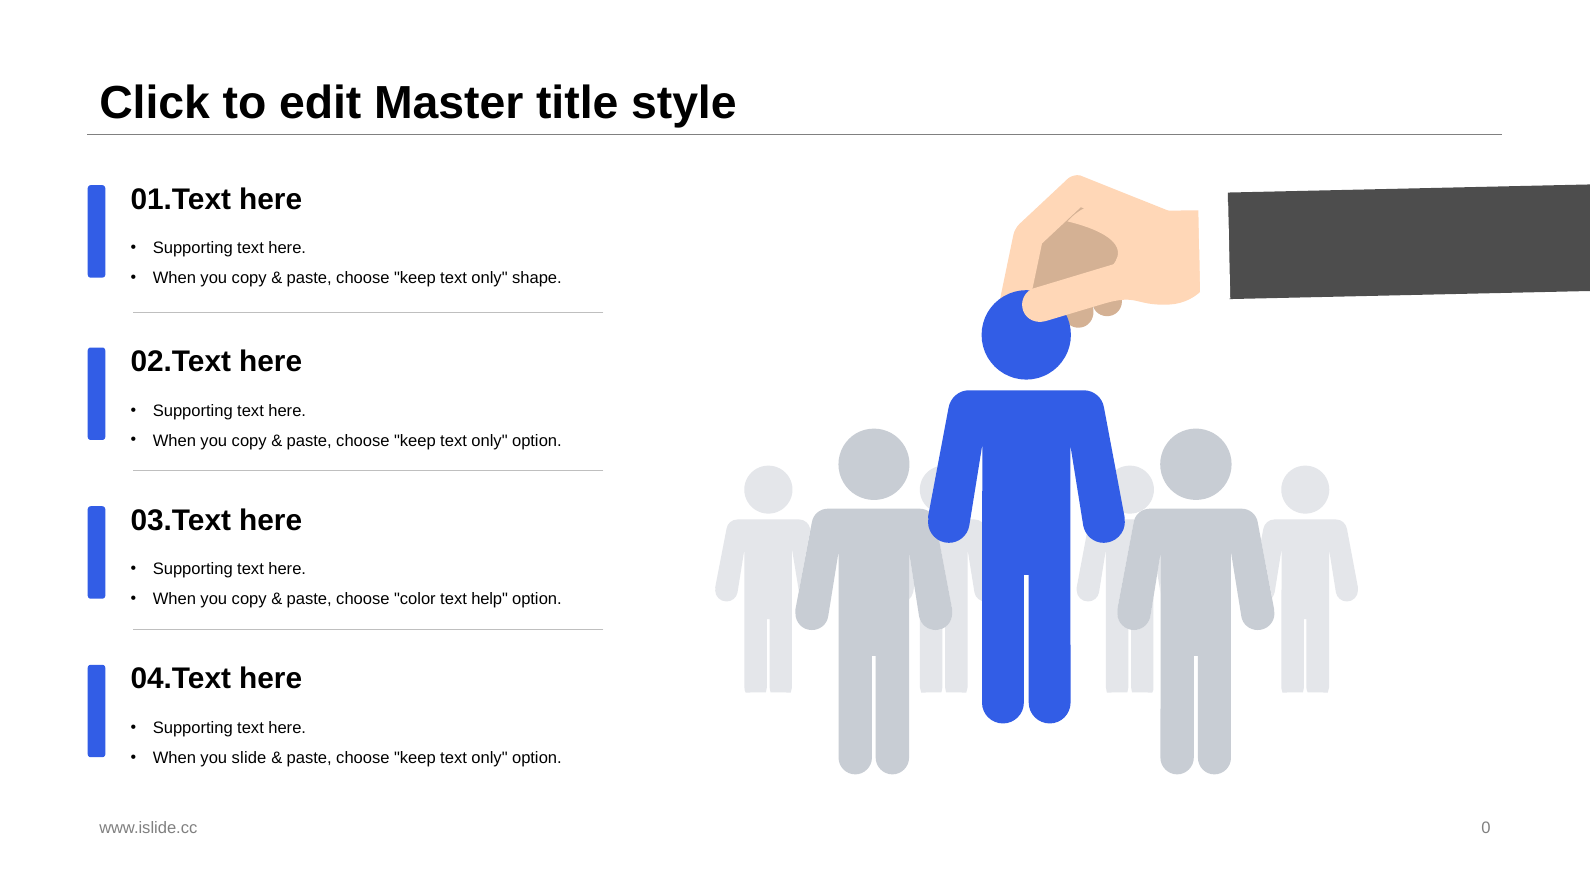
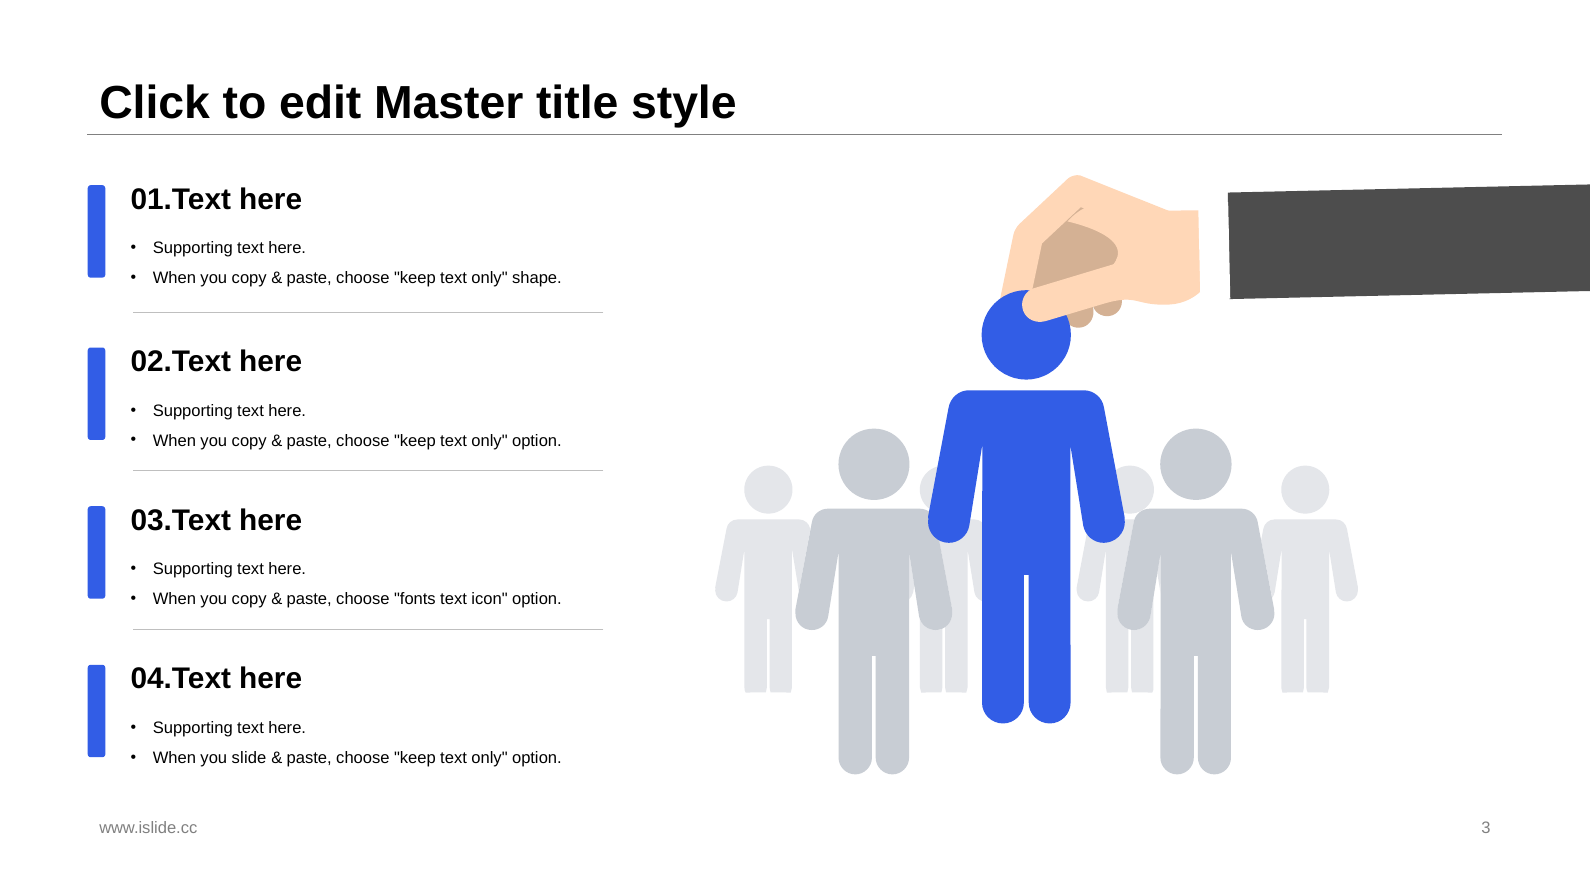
color: color -> fonts (415, 600)
help: help -> icon (490, 600)
0: 0 -> 3 (1486, 828)
